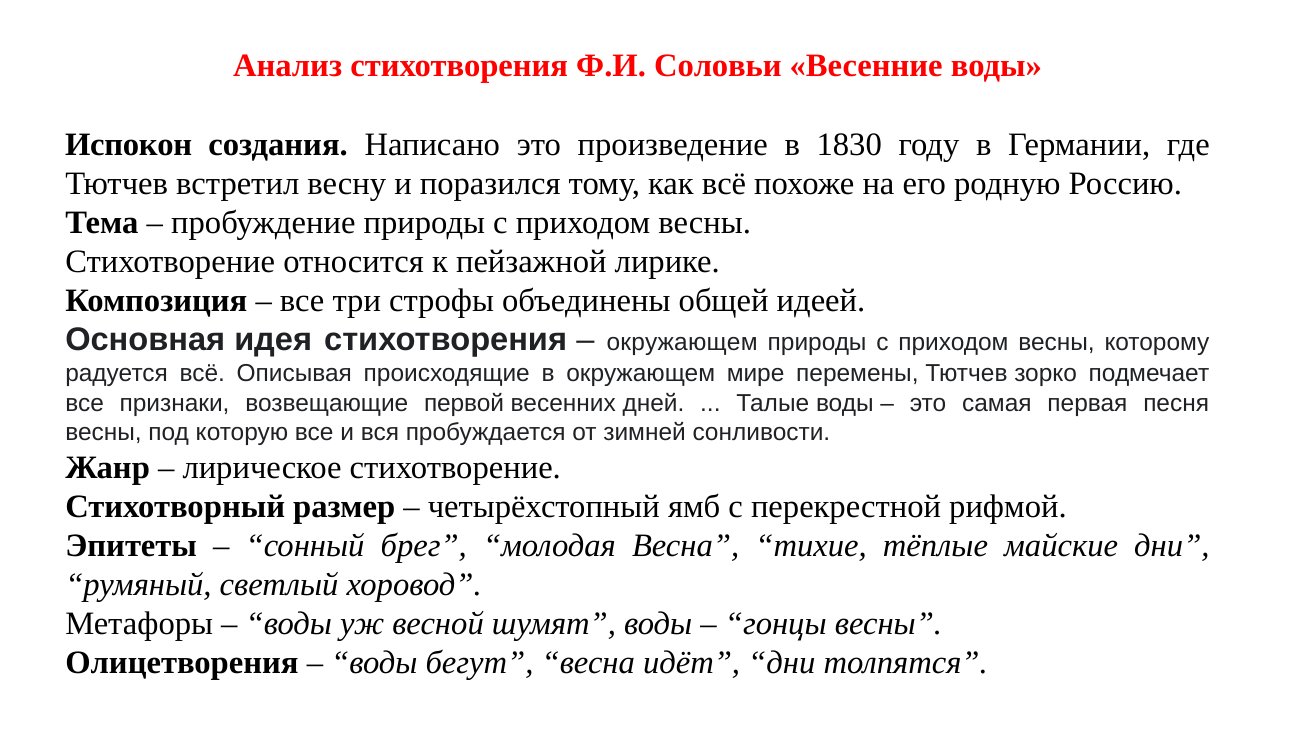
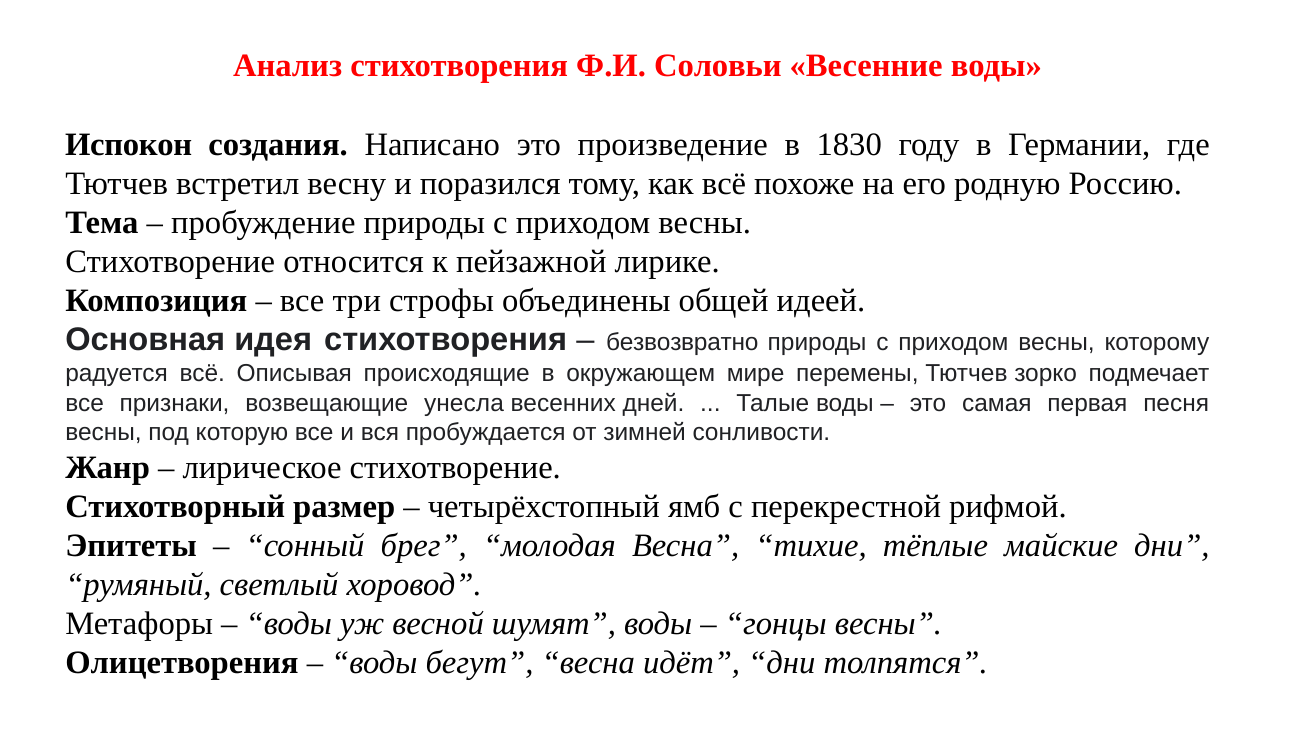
окружающем: окружающем -> безвозвратно (682, 343)
первой: первой -> унесла (464, 403)
